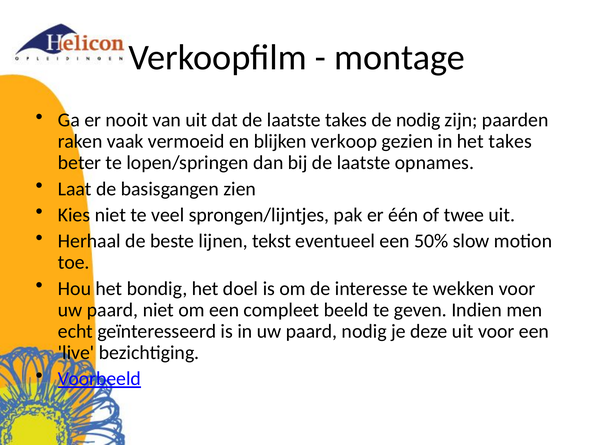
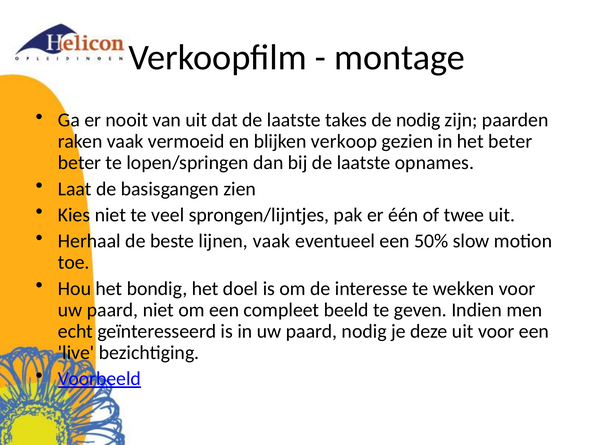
het takes: takes -> beter (510, 142)
lijnen tekst: tekst -> vaak (271, 241)
